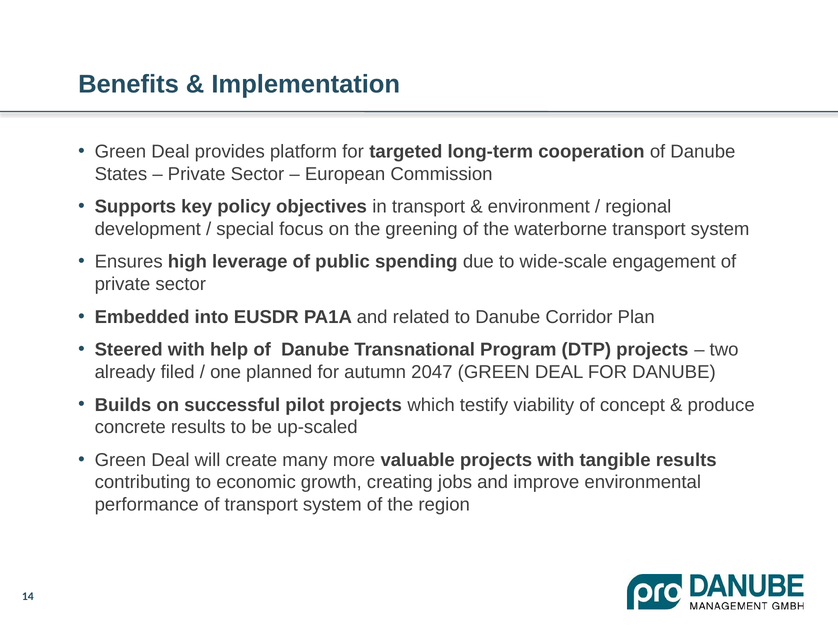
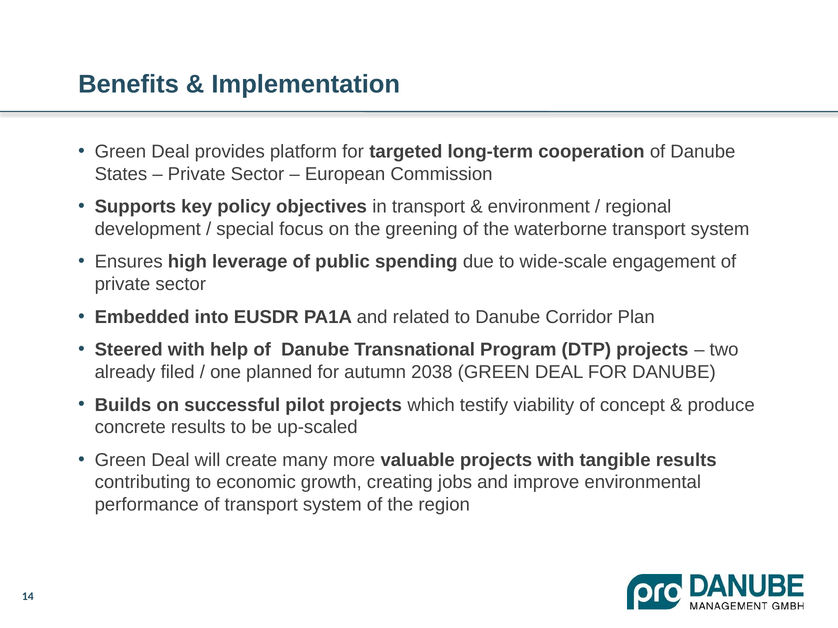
2047: 2047 -> 2038 (432, 372)
